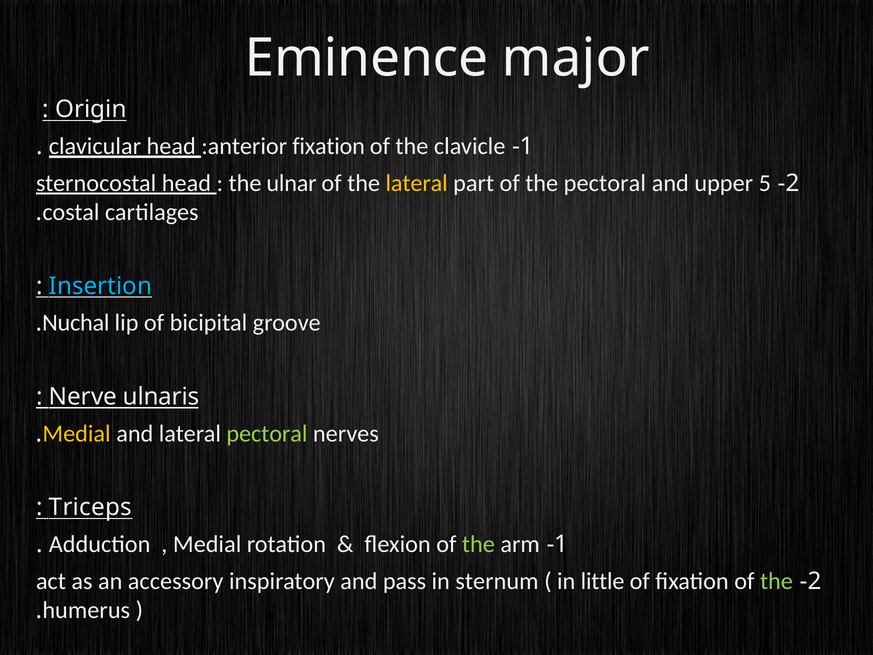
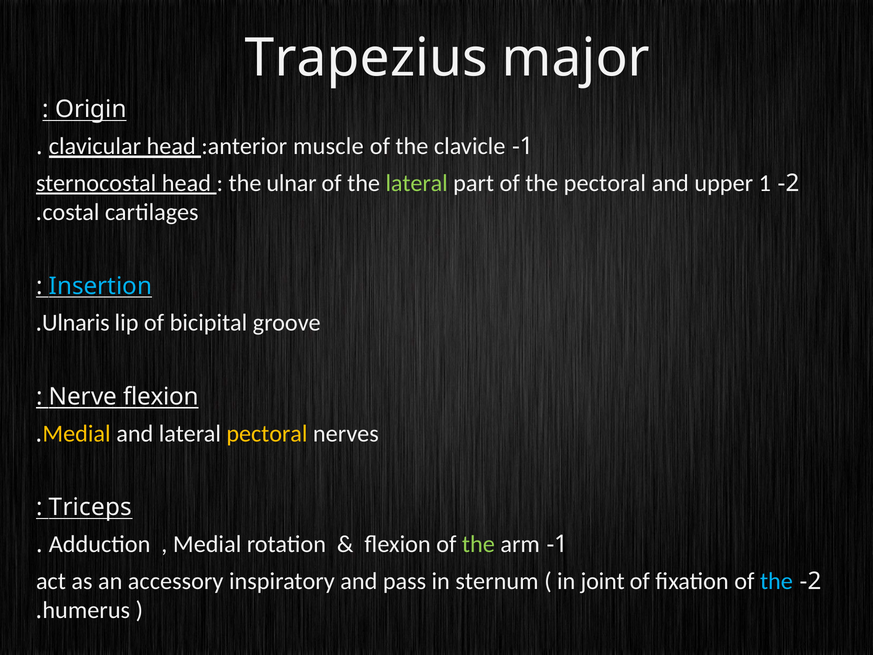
Eminence: Eminence -> Trapezius (366, 58)
:anterior fixation: fixation -> muscle (328, 146)
lateral colour: yellow -> light green (417, 183)
upper 5: 5 -> 1 (765, 183)
Nuchal: Nuchal -> Ulnaris (76, 323)
Nerve ulnaris: ulnaris -> flexion (161, 397)
pectoral colour: light green -> yellow (267, 433)
little: little -> joint (603, 581)
the colour: light green -> light blue (776, 581)
